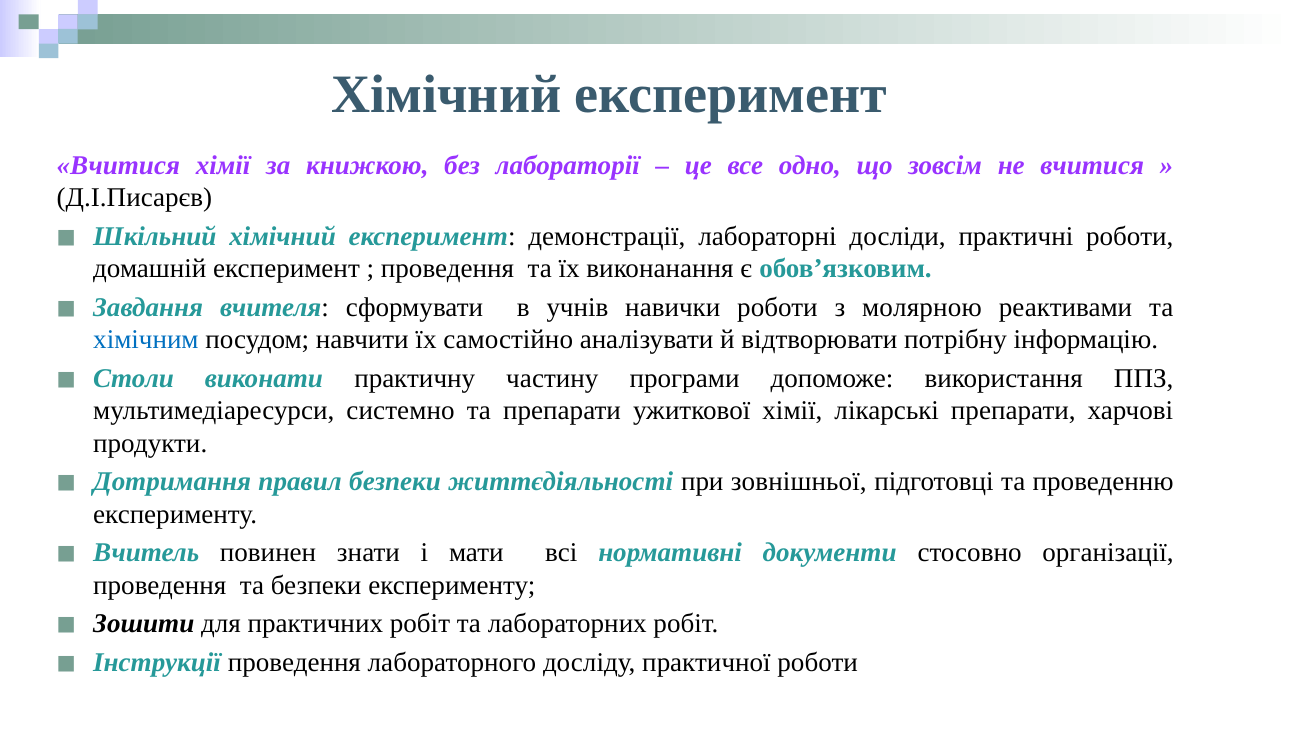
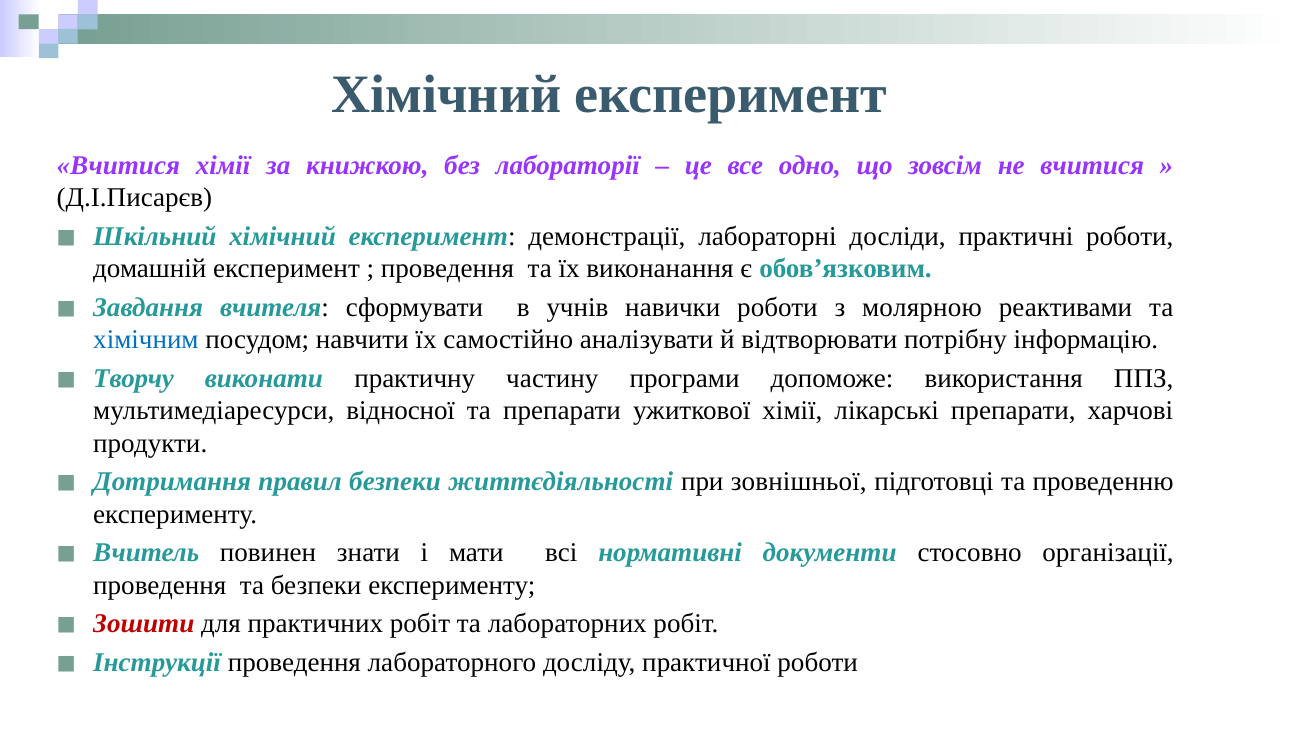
Столи: Столи -> Творчу (134, 379)
системно: системно -> відносної (401, 411)
Зошити colour: black -> red (144, 624)
